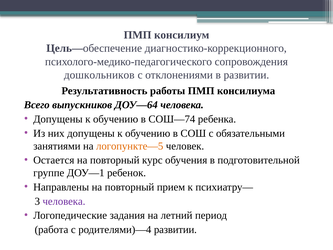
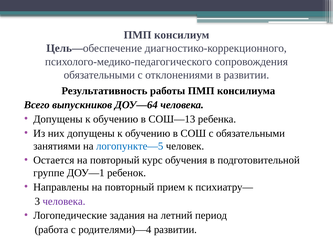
дошкольников: дошкольников -> обязательными (99, 75)
СОШ—74: СОШ—74 -> СОШ—13 (172, 119)
логопункте—5 colour: orange -> blue (130, 146)
